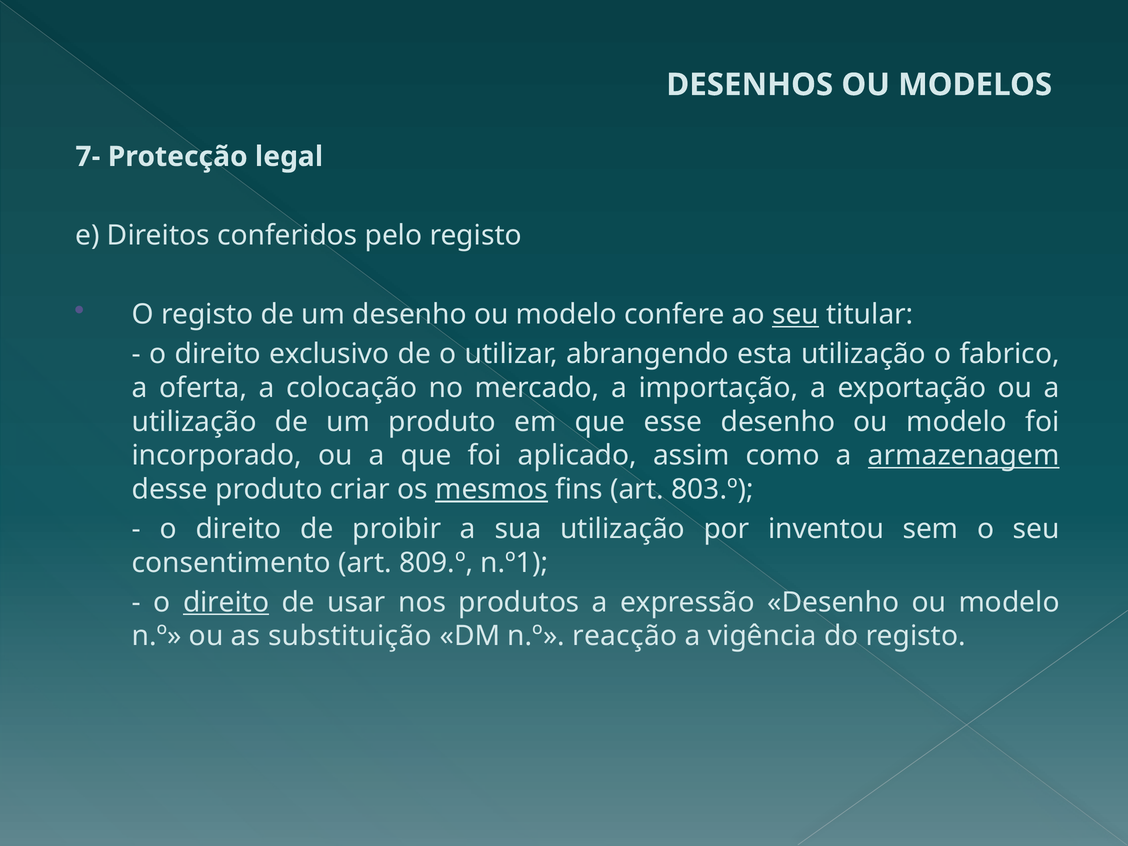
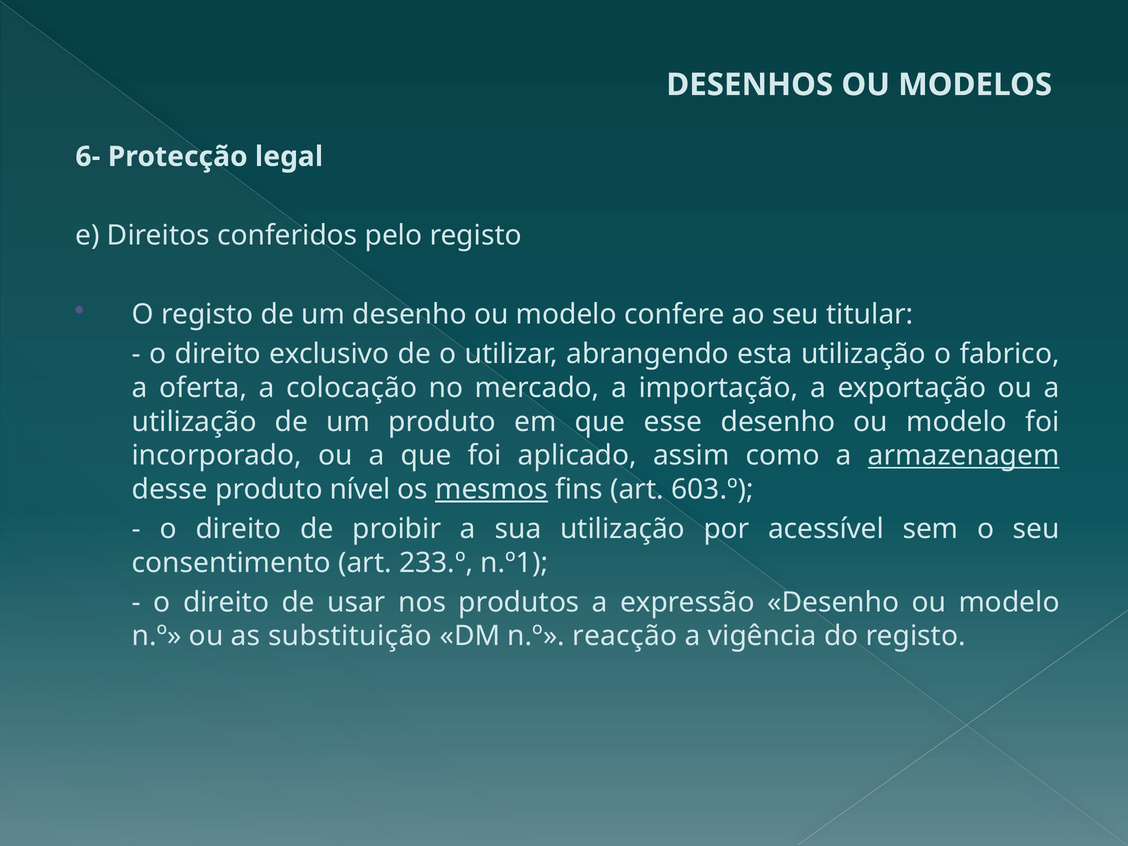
7-: 7- -> 6- (88, 157)
seu underline: present -> none (795, 315)
criar: criar -> nível (360, 489)
803.º: 803.º -> 603.º (712, 489)
inventou: inventou -> acessível (826, 529)
809.º: 809.º -> 233.º (436, 563)
direito underline: present -> none (226, 602)
